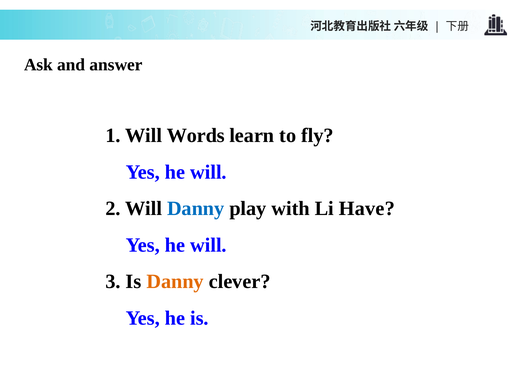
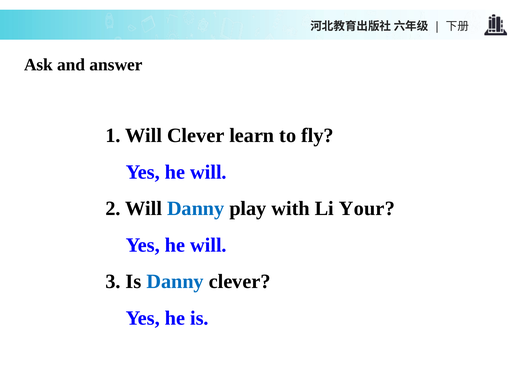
Will Words: Words -> Clever (196, 135)
Have: Have -> Your (367, 208)
Danny colour: orange -> blue (175, 281)
